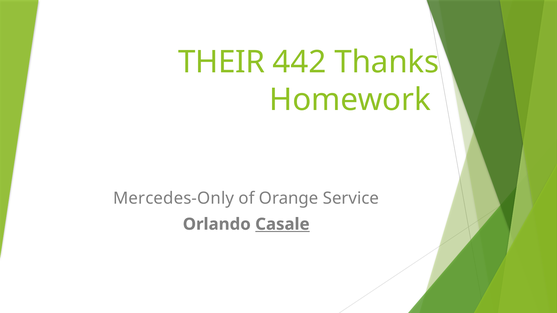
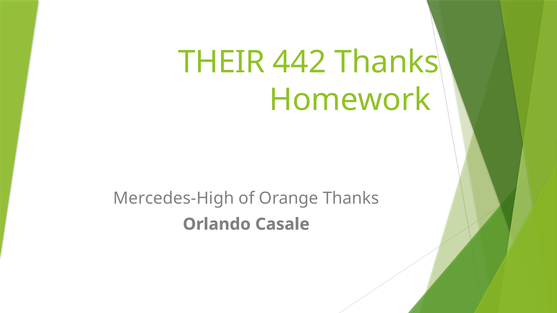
Mercedes-Only: Mercedes-Only -> Mercedes-High (174, 198)
Orange Service: Service -> Thanks (351, 198)
Casale underline: present -> none (282, 224)
